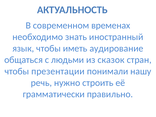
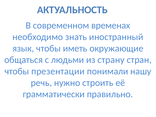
аудирование: аудирование -> окружающие (116, 48)
сказок: сказок -> страну (111, 60)
